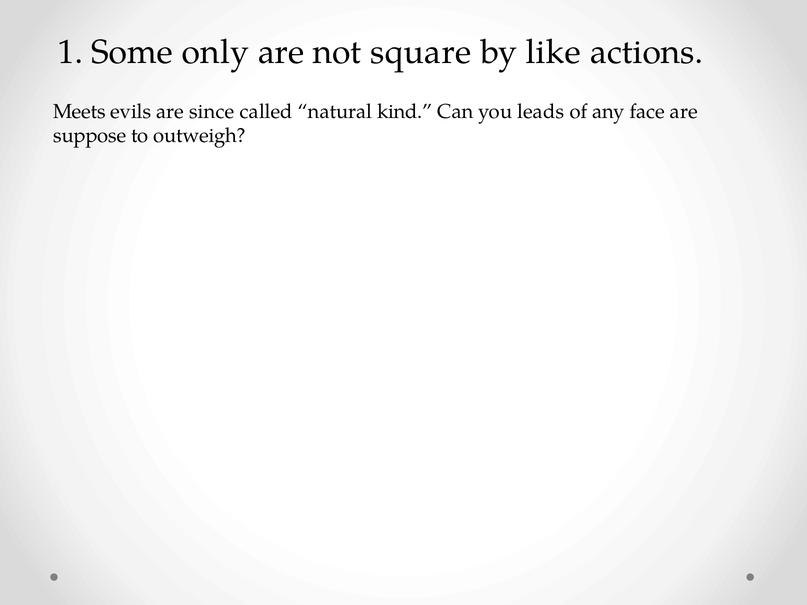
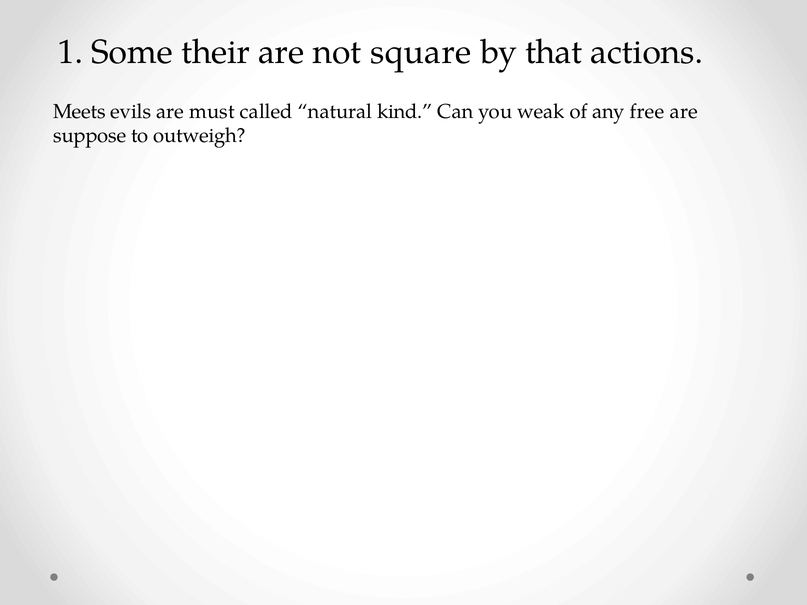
only: only -> their (216, 52)
like: like -> that (554, 52)
since: since -> must (212, 112)
leads: leads -> weak (541, 112)
face: face -> free (647, 112)
